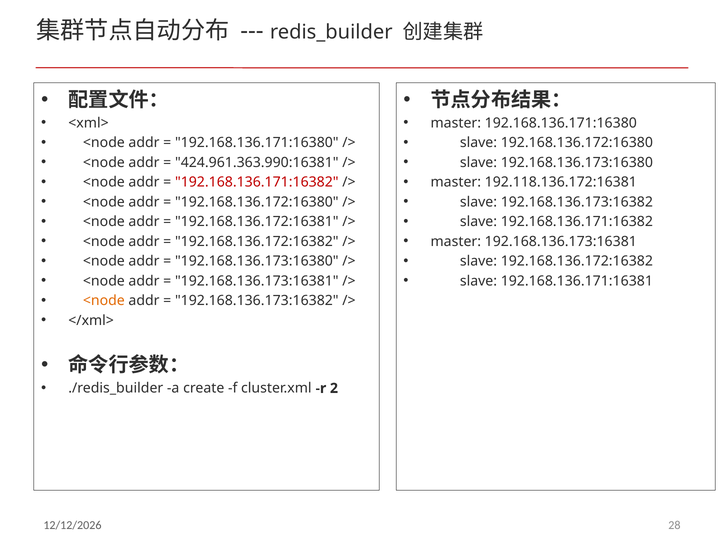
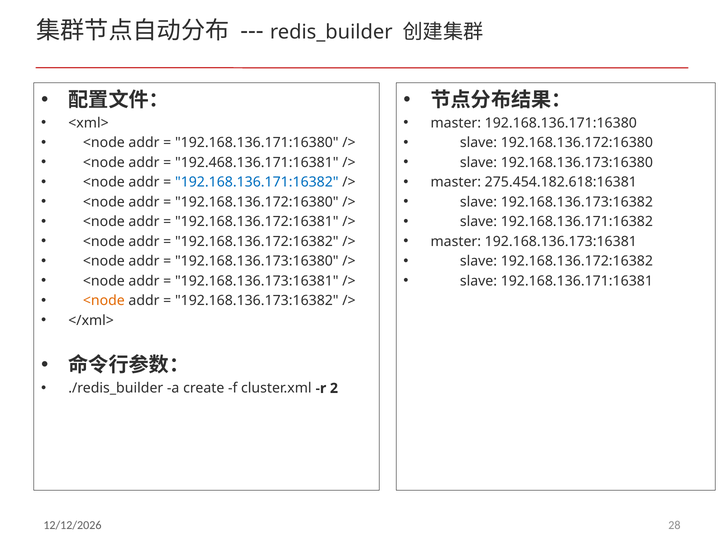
424.961.363.990:16381: 424.961.363.990:16381 -> 192.468.136.171:16381 (257, 163)
192.168.136.171:16382 colour: red -> blue (257, 182)
192.118.136.172:16381: 192.118.136.172:16381 -> 275.454.182.618:16381 (561, 182)
